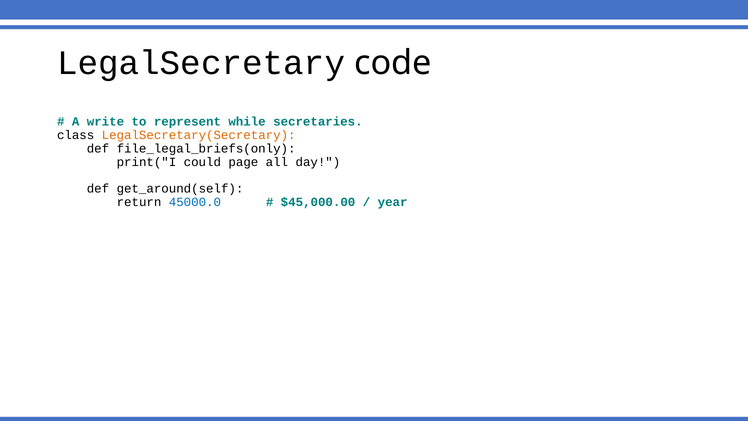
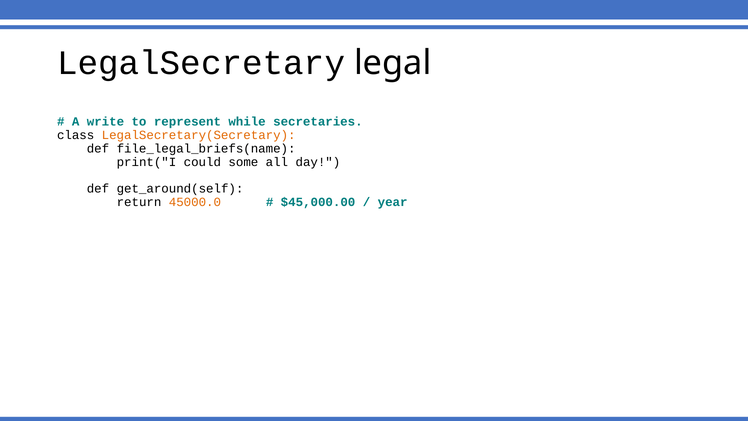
code: code -> legal (393, 63)
file_legal_briefs(only: file_legal_briefs(only -> file_legal_briefs(name (206, 148)
page: page -> some (243, 162)
45000.0 colour: blue -> orange (195, 202)
